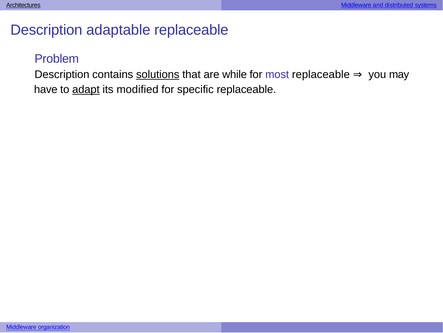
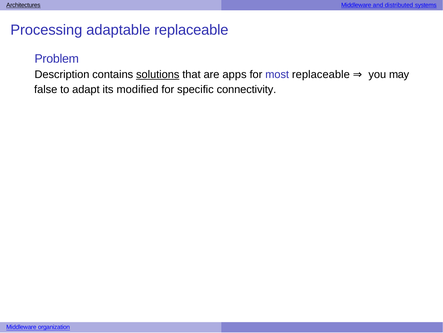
Description: Description -> Processing (46, 30)
while: while -> apps (235, 75)
have: have -> false (46, 89)
adapt underline: present -> none (86, 89)
specific replaceable: replaceable -> connectivity (246, 89)
